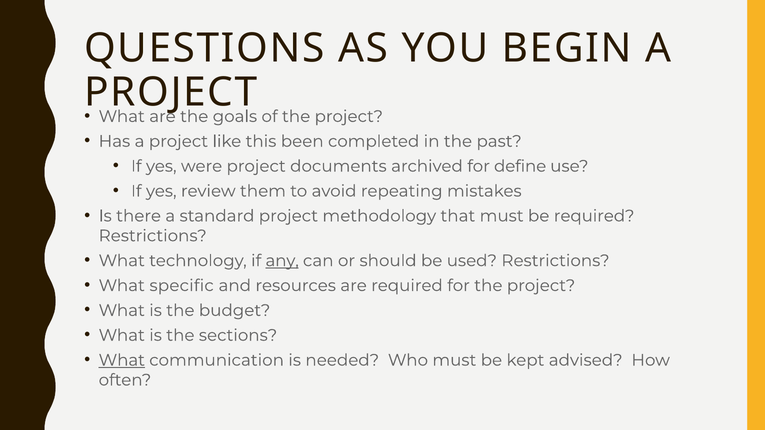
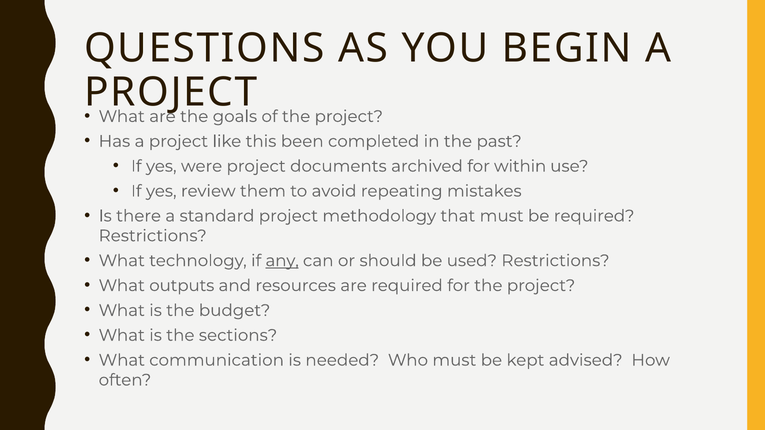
define: define -> within (520, 166)
specific: specific -> outputs (182, 286)
What underline: present -> none (122, 360)
